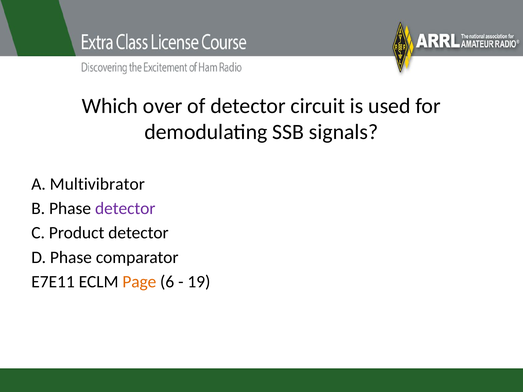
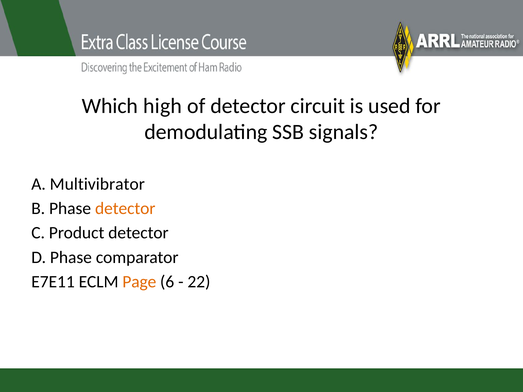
over: over -> high (163, 106)
detector colour: purple -> orange (125, 209)
19: 19 -> 22 (199, 282)
